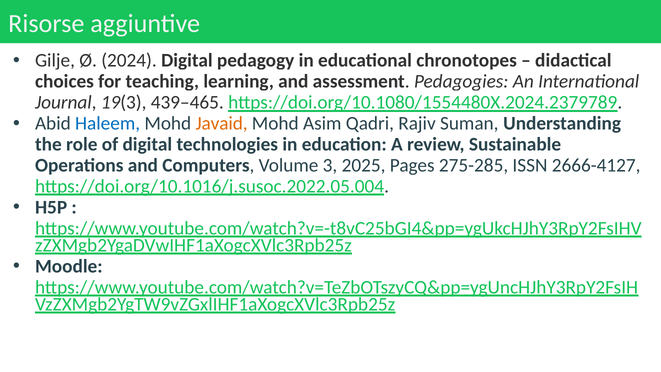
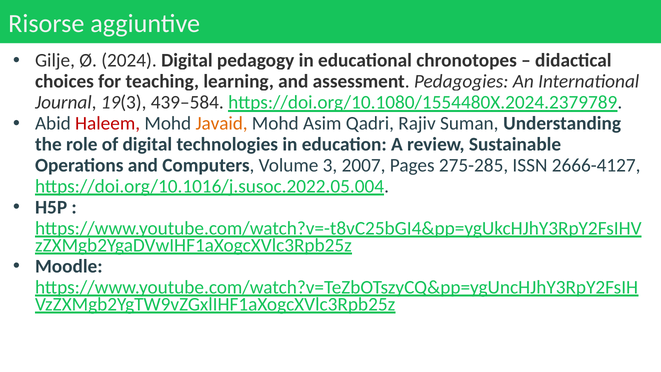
439–465: 439–465 -> 439–584 (187, 103)
Haleem colour: blue -> red (108, 123)
2025: 2025 -> 2007 (364, 165)
